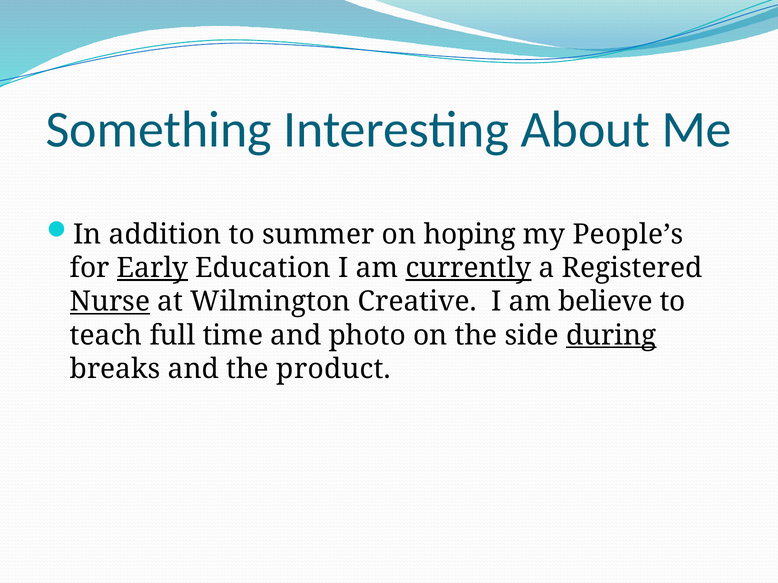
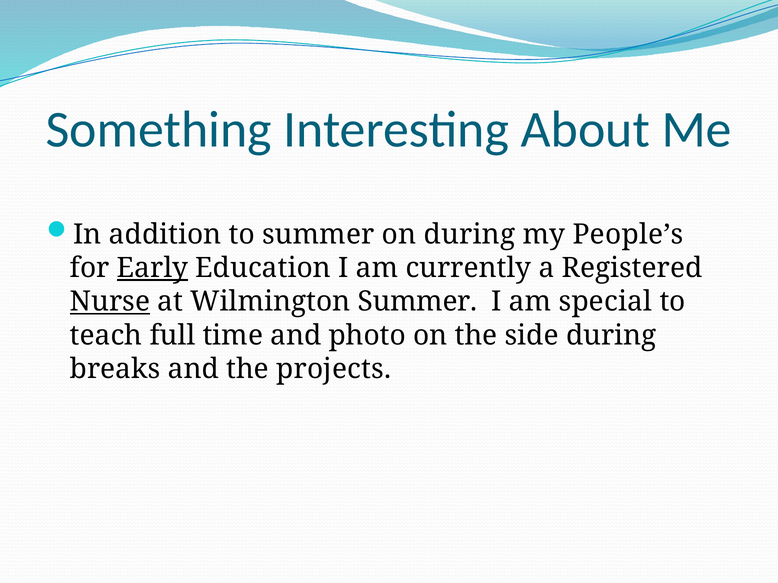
on hoping: hoping -> during (469, 234)
currently underline: present -> none (468, 268)
Wilmington Creative: Creative -> Summer (418, 302)
believe: believe -> special (605, 302)
during underline: present -> none (611, 336)
product: product -> projects (334, 369)
